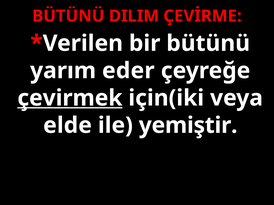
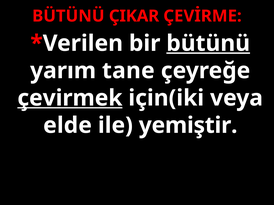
DILIM: DILIM -> ÇIKAR (134, 16)
bütünü underline: none -> present (208, 43)
eder: eder -> tane (128, 71)
